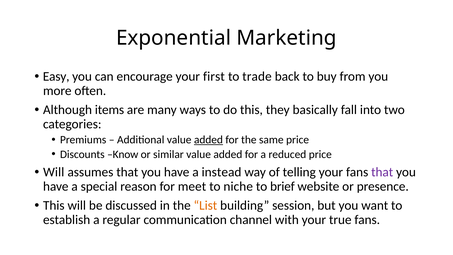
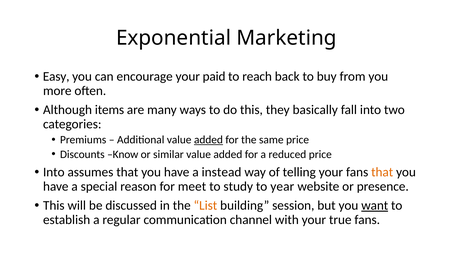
first: first -> paid (214, 77)
trade: trade -> reach (257, 77)
Will: Will -> Into (54, 172)
that colour: purple -> orange (382, 172)
niche: niche -> study (238, 186)
brief: brief -> year (282, 186)
want underline: none -> present (375, 205)
